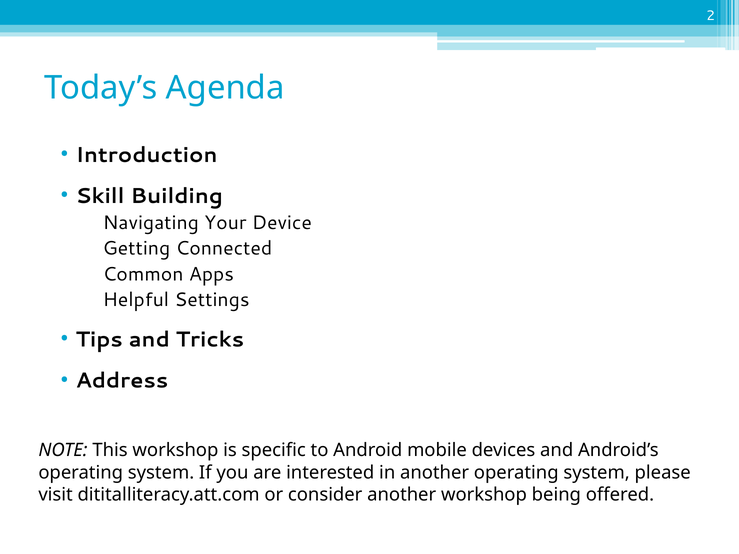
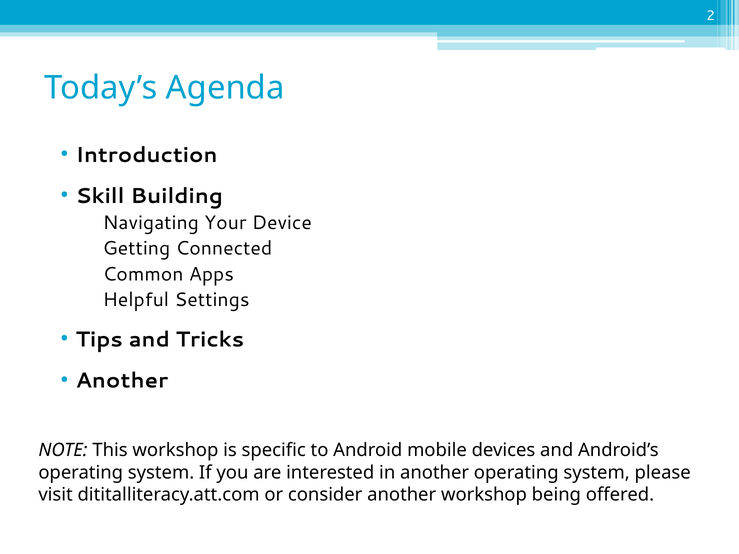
Address: Address -> Another (122, 381)
